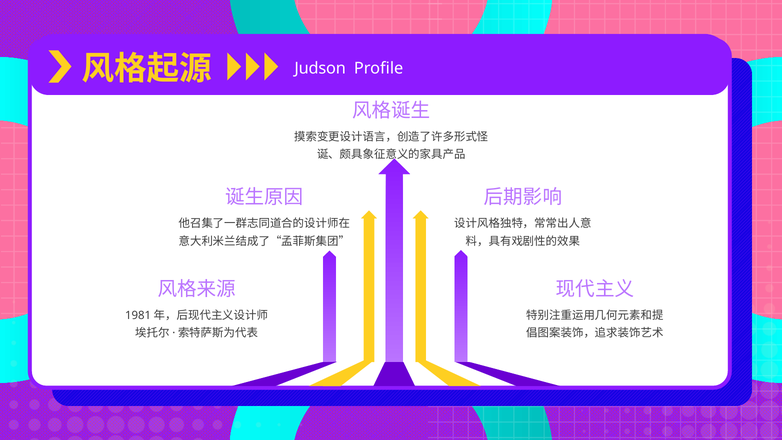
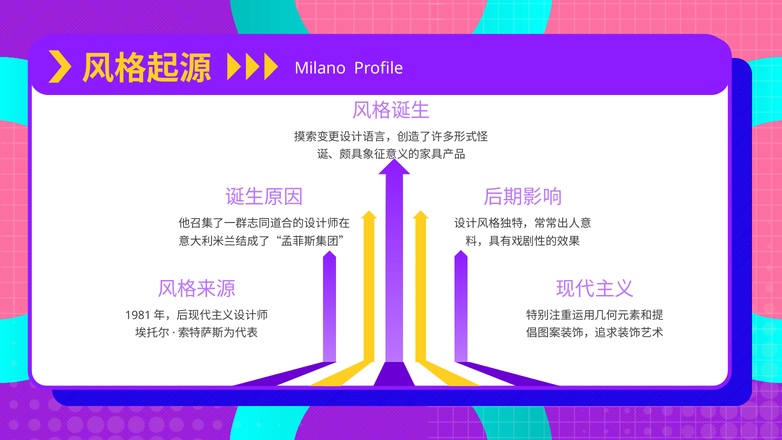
Judson: Judson -> Milano (320, 69)
